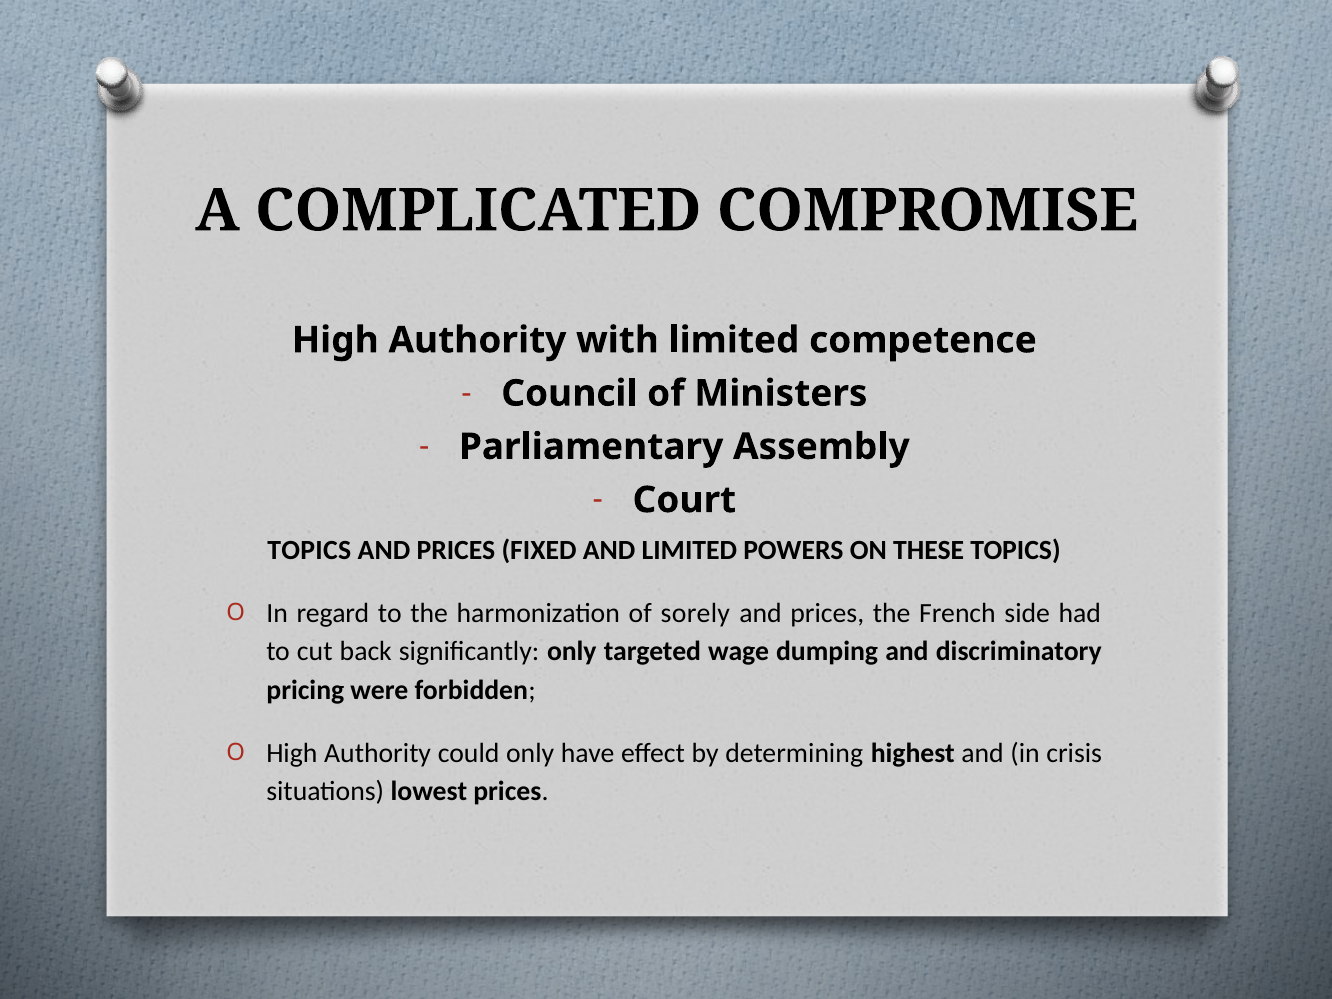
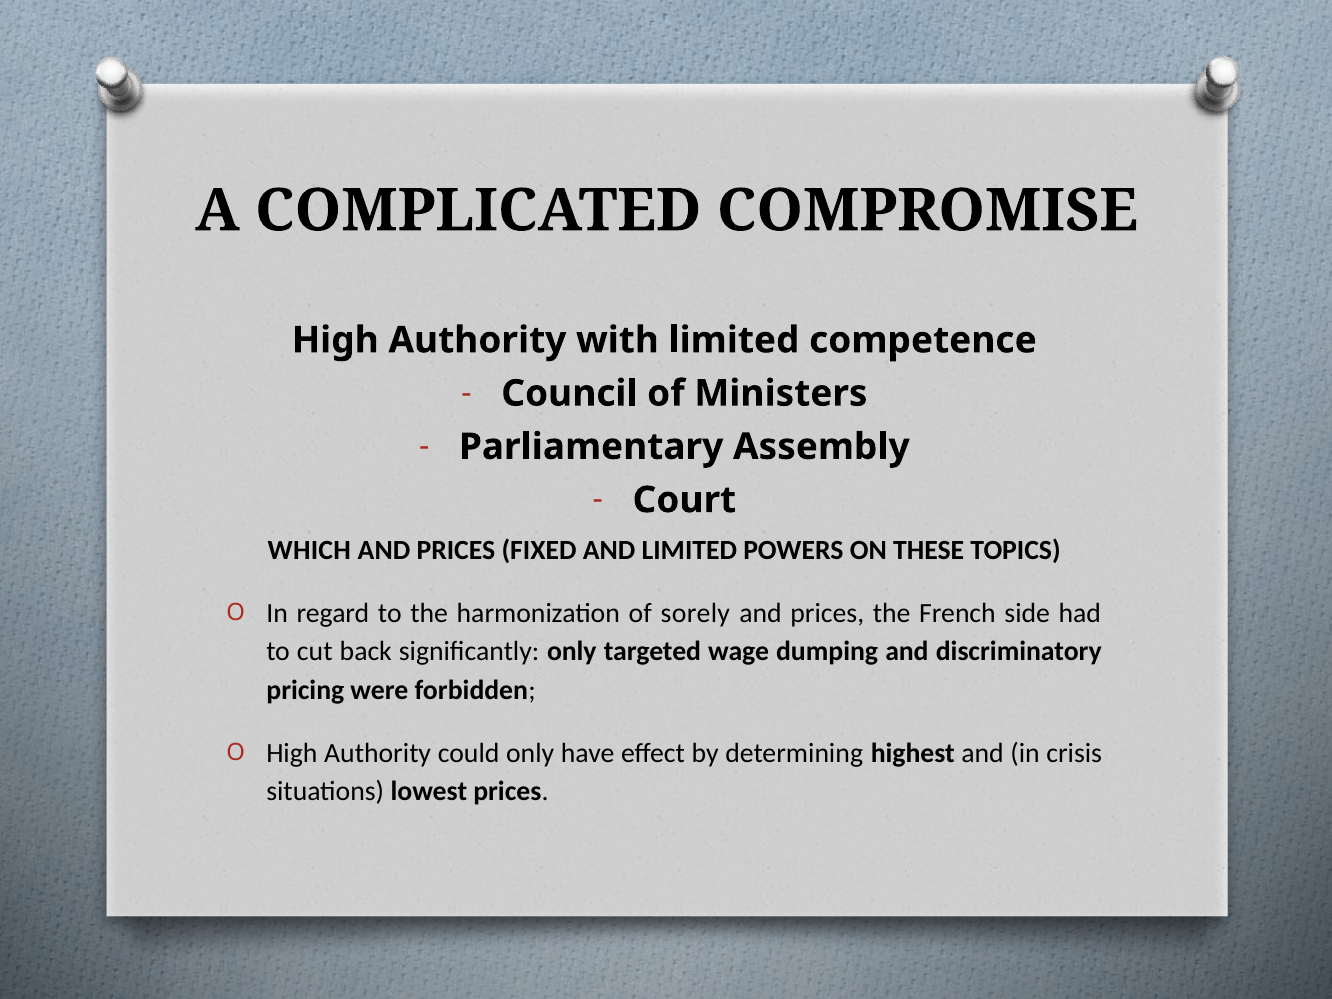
TOPICS: TOPICS -> WHICH (309, 550)
